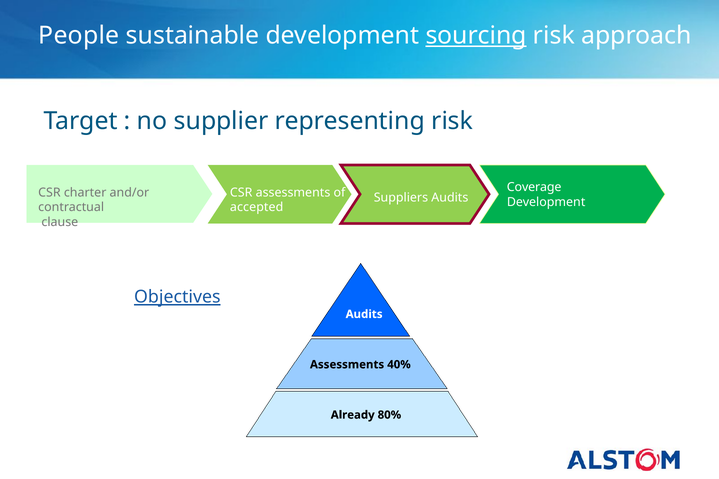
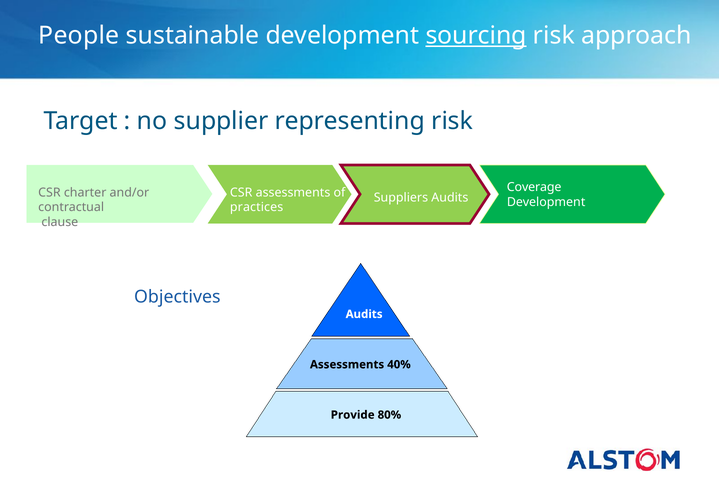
accepted: accepted -> practices (257, 207)
Objectives underline: present -> none (177, 297)
Already: Already -> Provide (353, 415)
